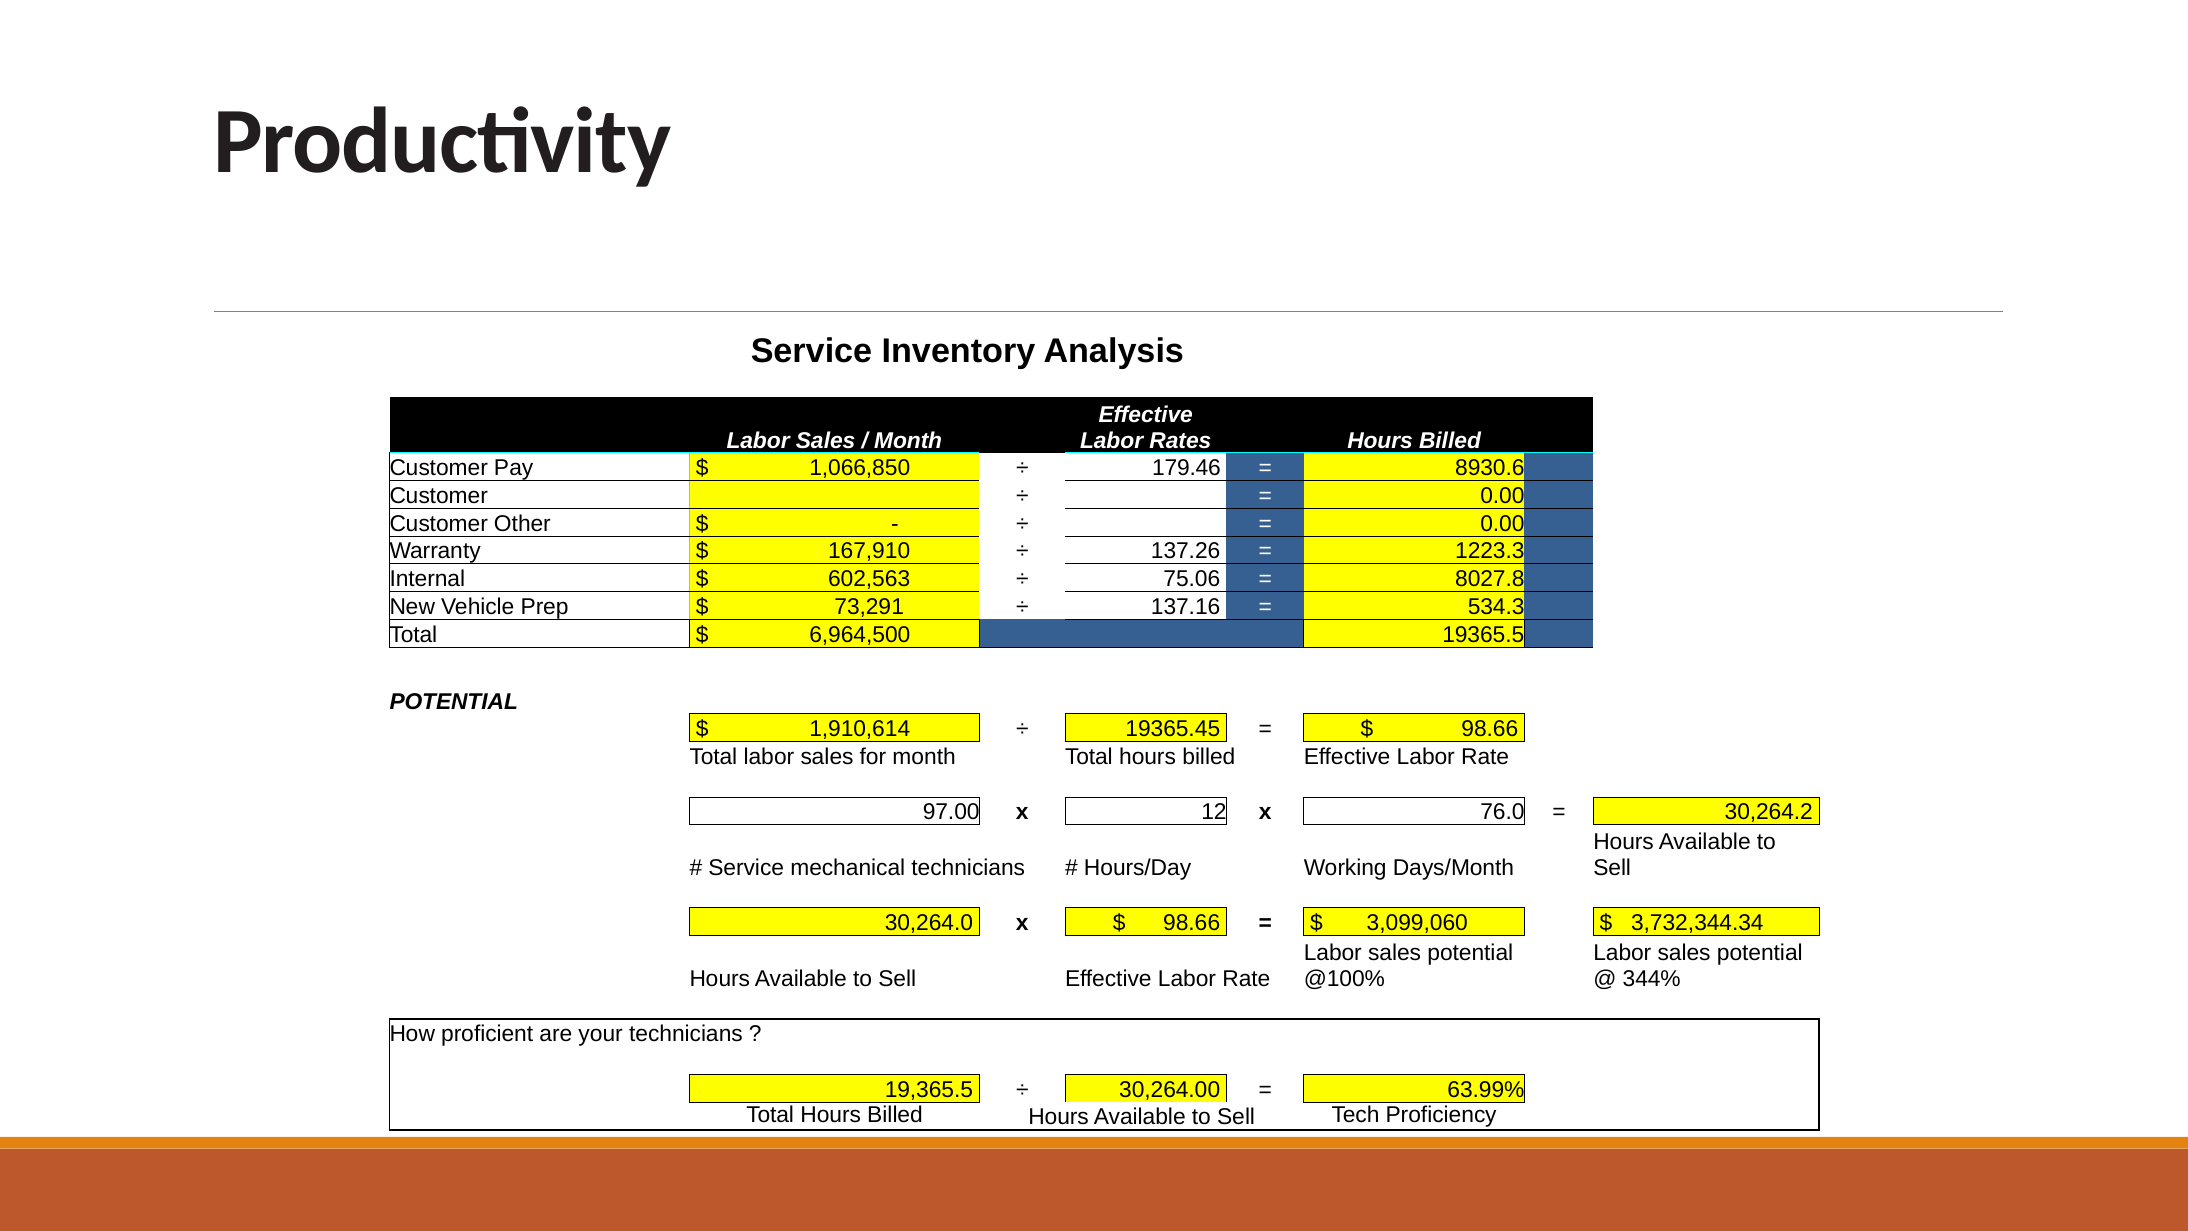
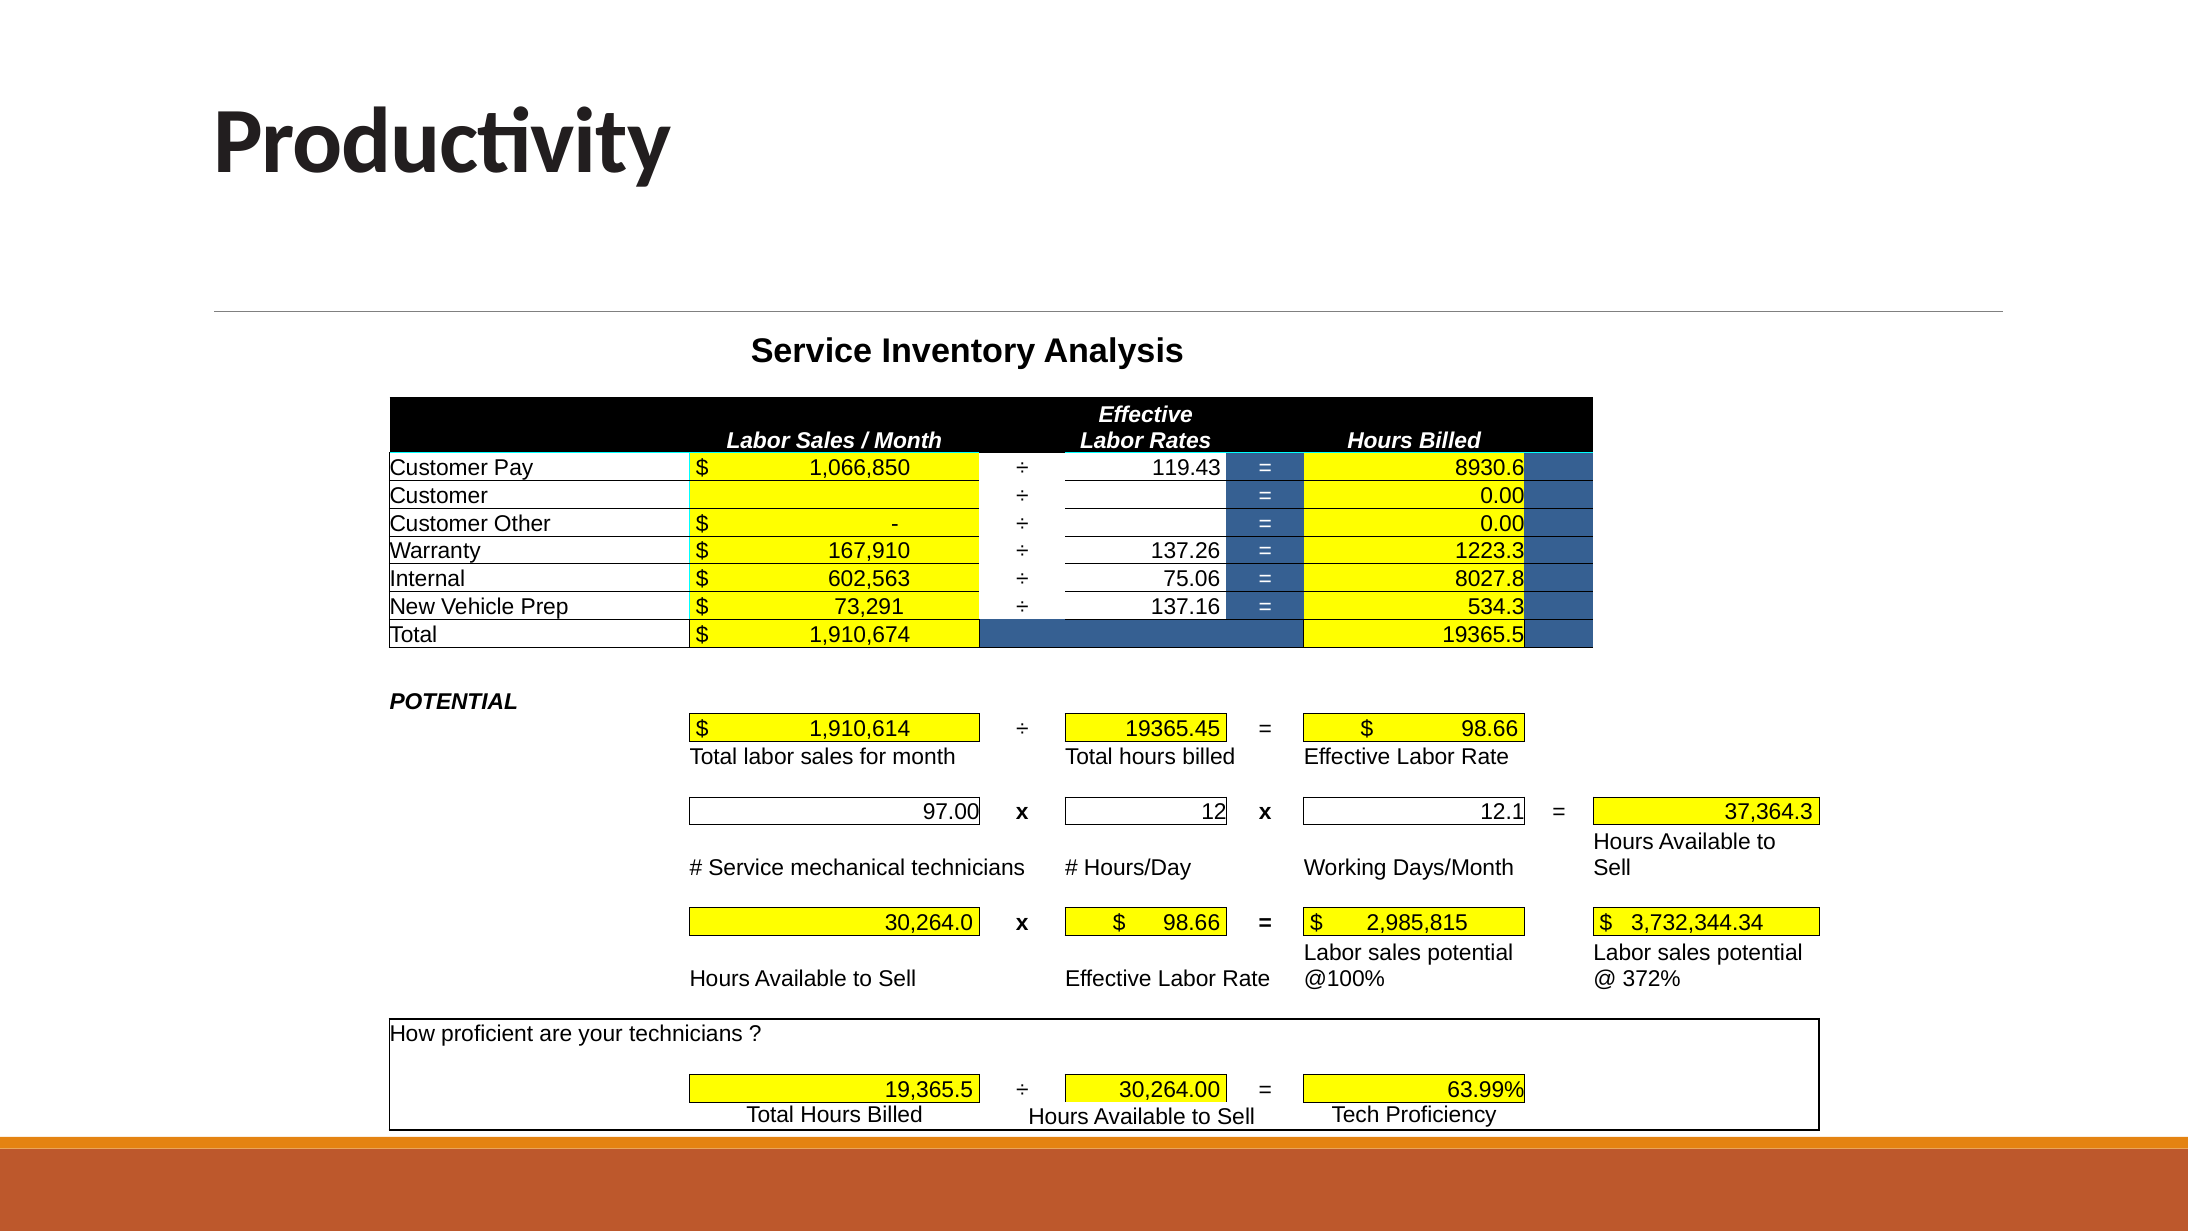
179.46: 179.46 -> 119.43 (1187, 468)
6,964,500: 6,964,500 -> 1,910,674 (860, 634)
76.0: 76.0 -> 12.1 (1502, 812)
30,264.2: 30,264.2 -> 37,364.3 (1769, 812)
3,099,060: 3,099,060 -> 2,985,815 (1417, 923)
344%: 344% -> 372% (1652, 978)
